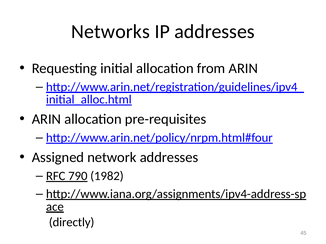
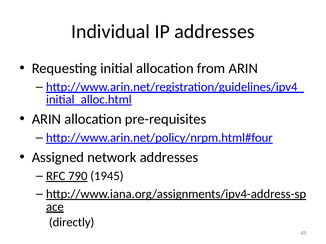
Networks: Networks -> Individual (111, 32)
1982: 1982 -> 1945 (107, 176)
